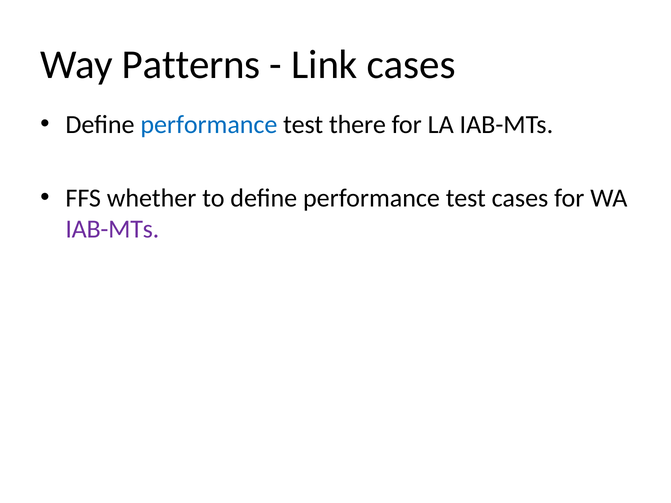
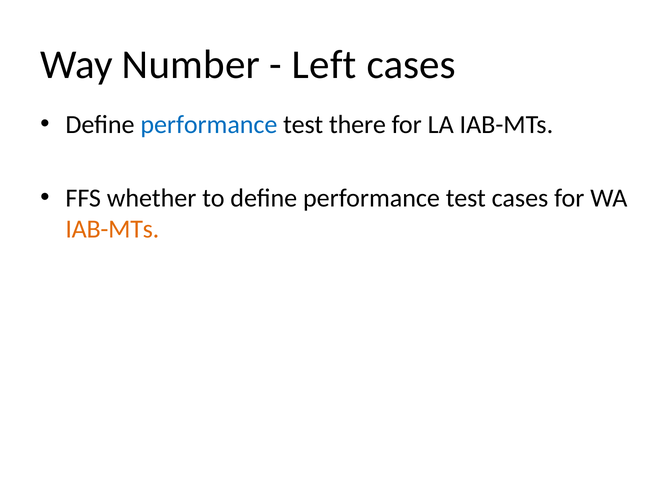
Patterns: Patterns -> Number (191, 65)
Link: Link -> Left (324, 65)
IAB-MTs colour: purple -> orange (112, 229)
